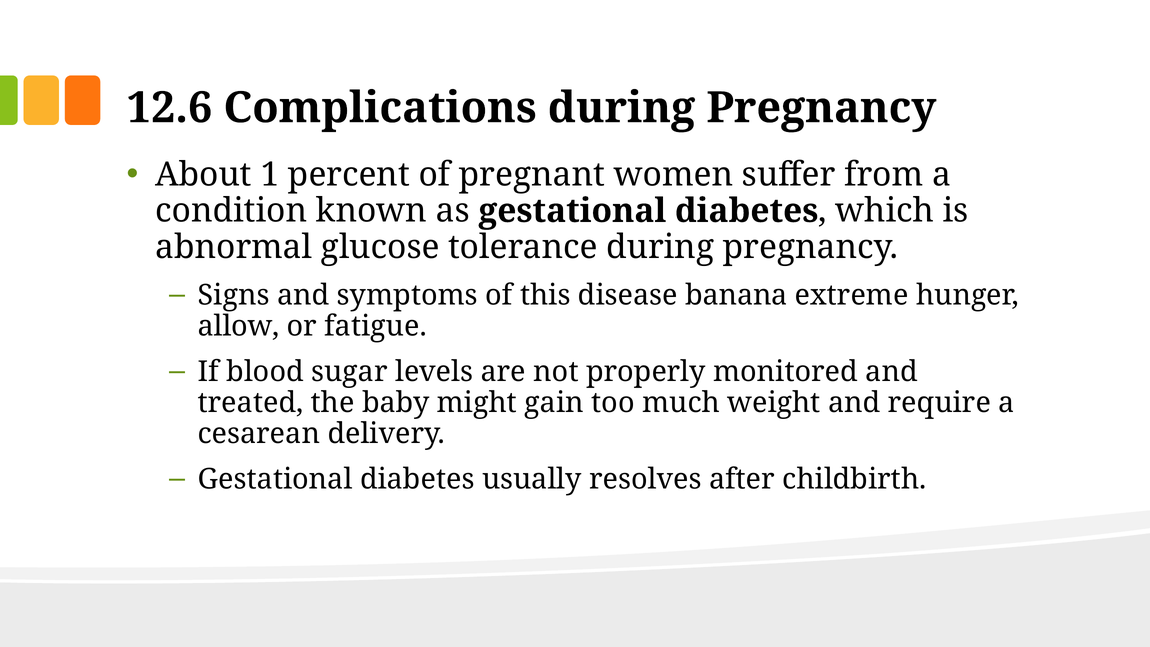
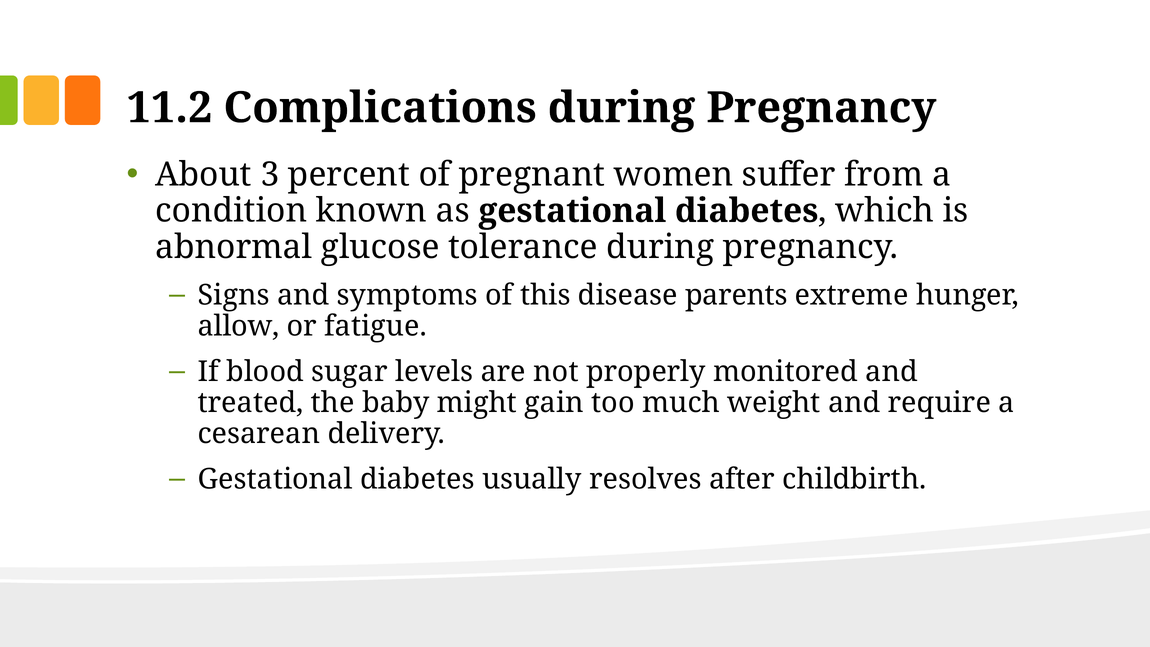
12.6: 12.6 -> 11.2 (169, 108)
1: 1 -> 3 (270, 175)
banana: banana -> parents (736, 295)
